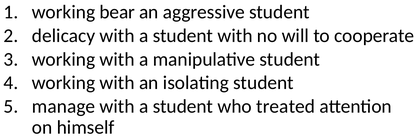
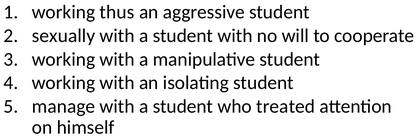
bear: bear -> thus (117, 12)
delicacy: delicacy -> sexually (64, 36)
